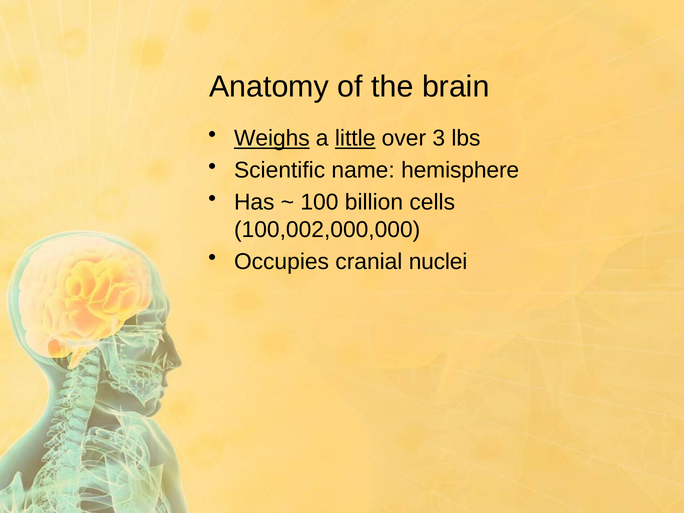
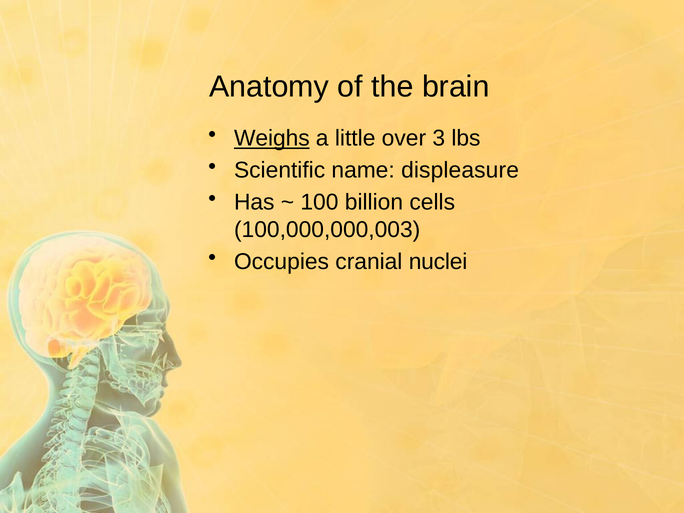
little underline: present -> none (355, 138)
hemisphere: hemisphere -> displeasure (460, 170)
100,002,000,000: 100,002,000,000 -> 100,000,000,003 (327, 230)
